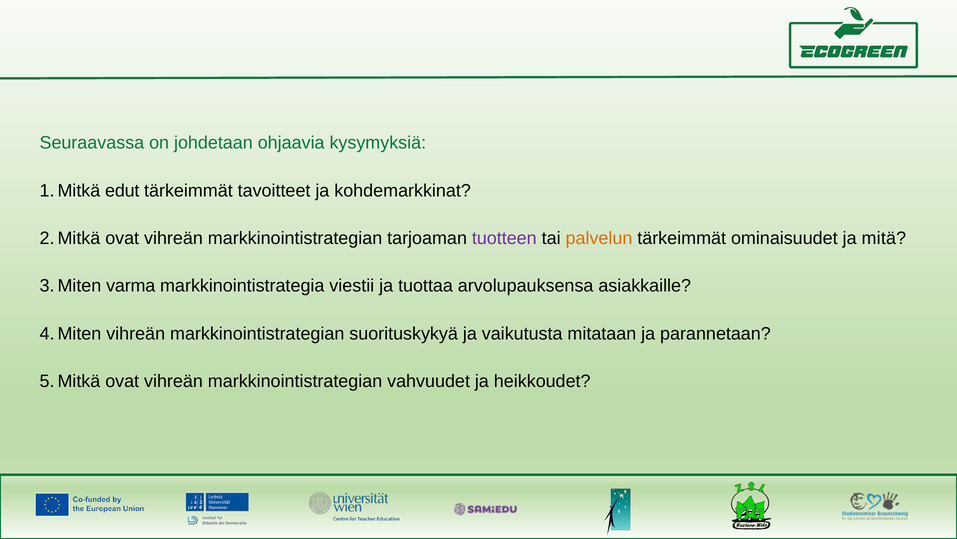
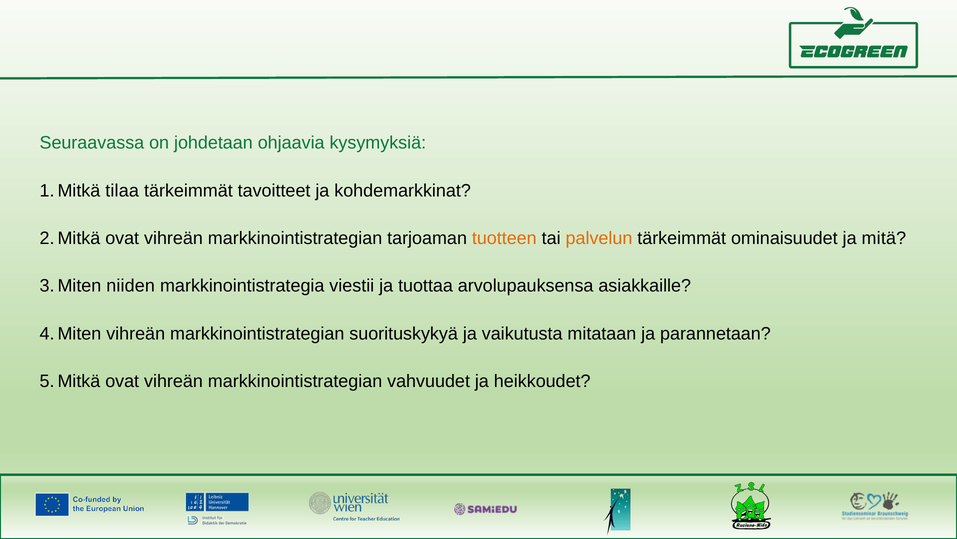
edut: edut -> tilaa (122, 190)
tuotteen colour: purple -> orange (504, 238)
varma: varma -> niiden (131, 286)
